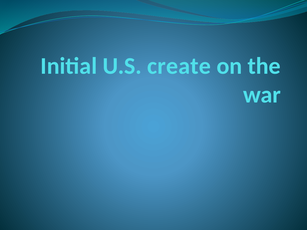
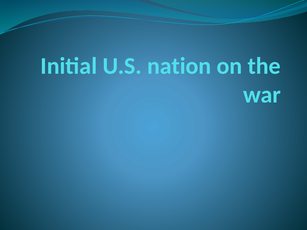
create: create -> nation (179, 66)
